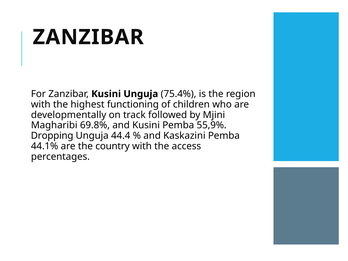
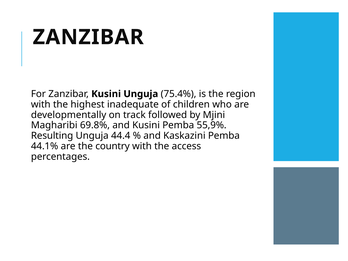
functioning: functioning -> inadequate (133, 104)
Dropping: Dropping -> Resulting (52, 136)
